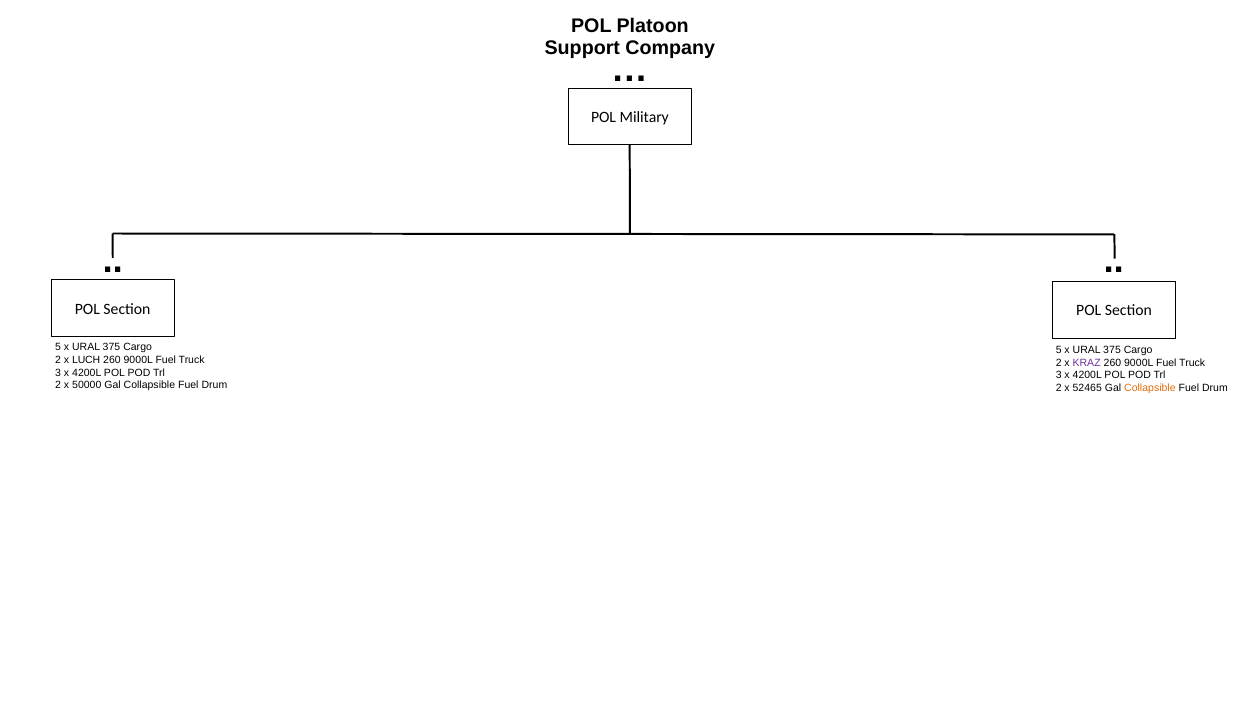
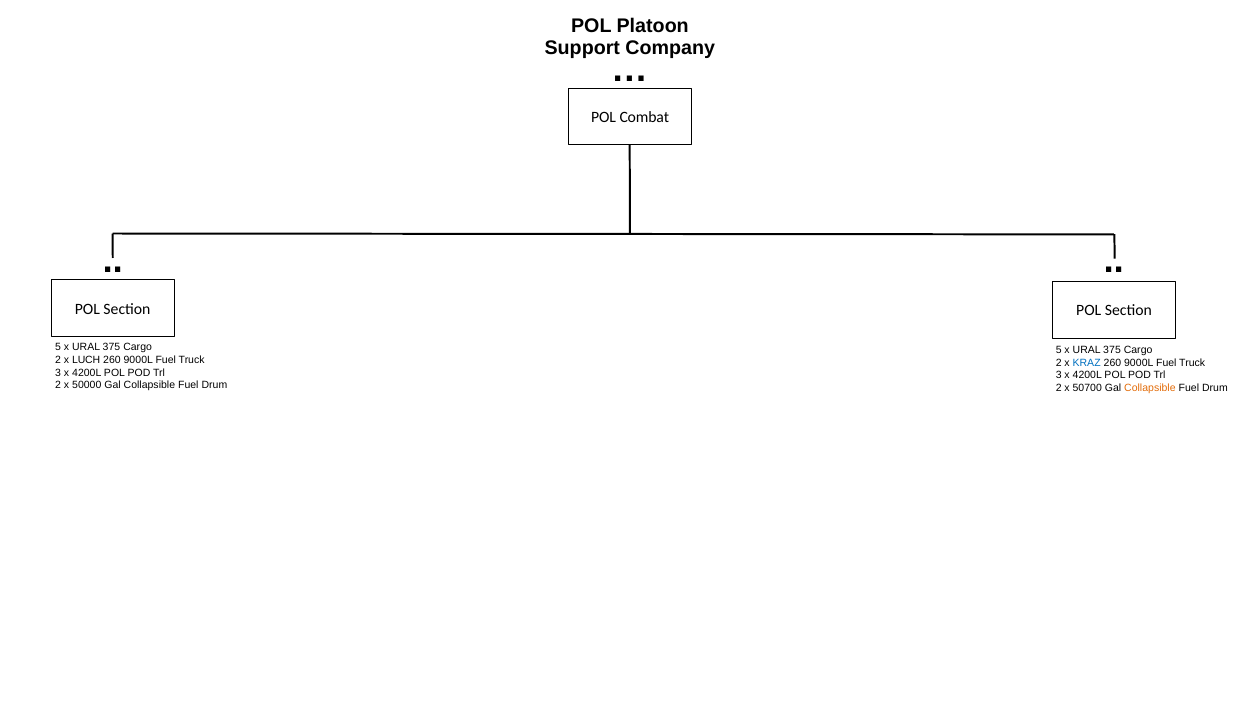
Military: Military -> Combat (644, 117)
KRAZ colour: purple -> blue (1087, 363)
52465: 52465 -> 50700 (1087, 388)
